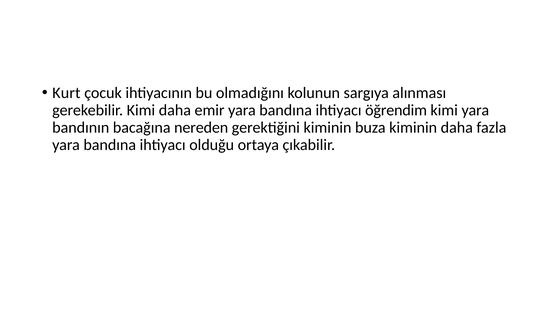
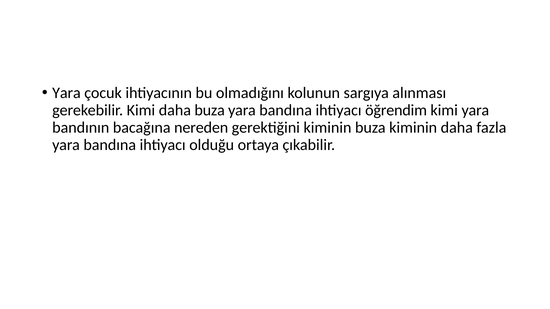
Kurt: Kurt -> Yara (67, 93)
daha emir: emir -> buza (210, 110)
